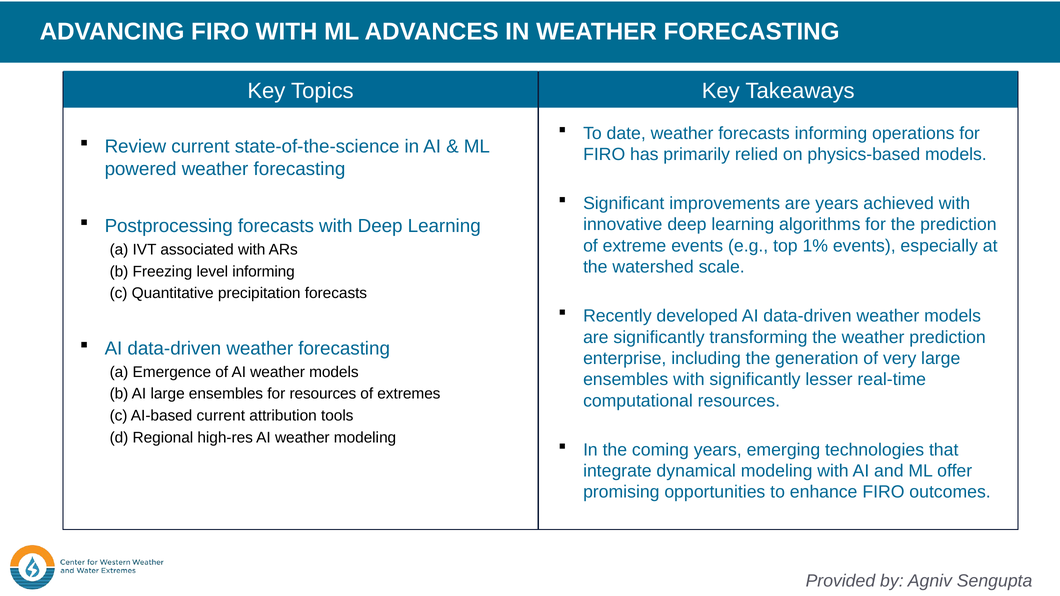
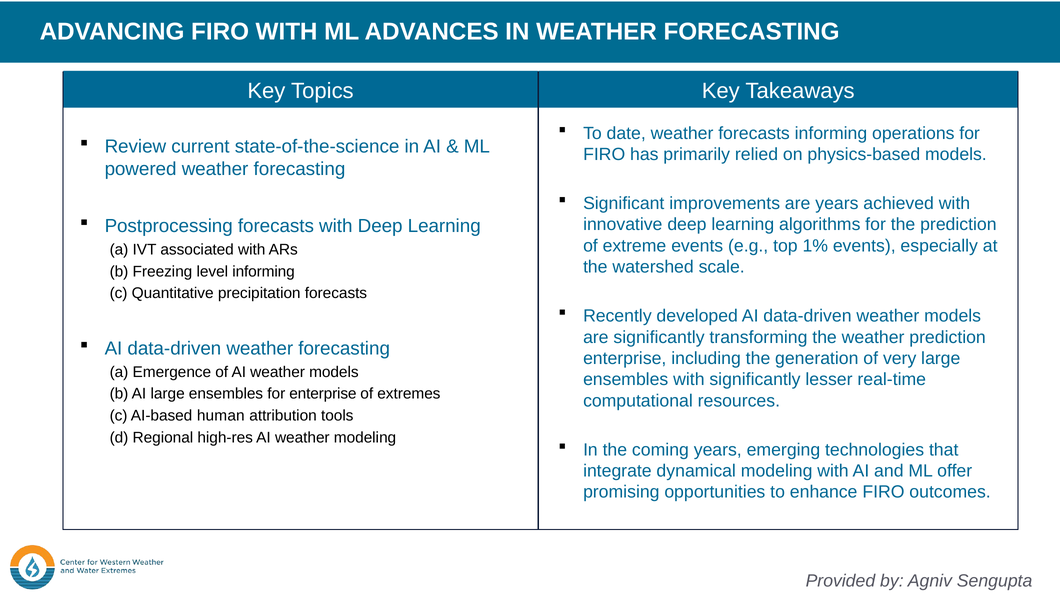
for resources: resources -> enterprise (323, 394)
AI-based current: current -> human (221, 416)
